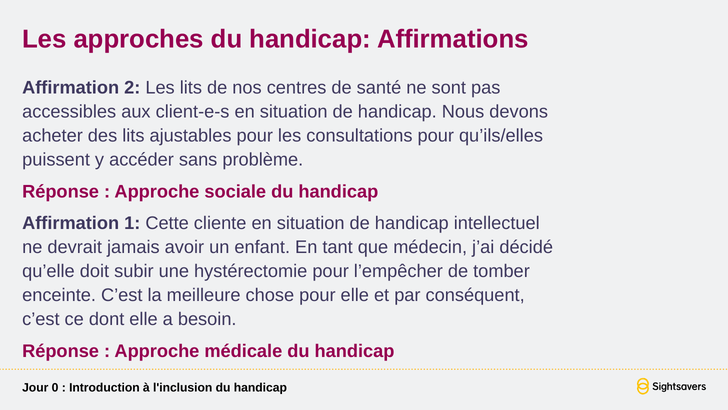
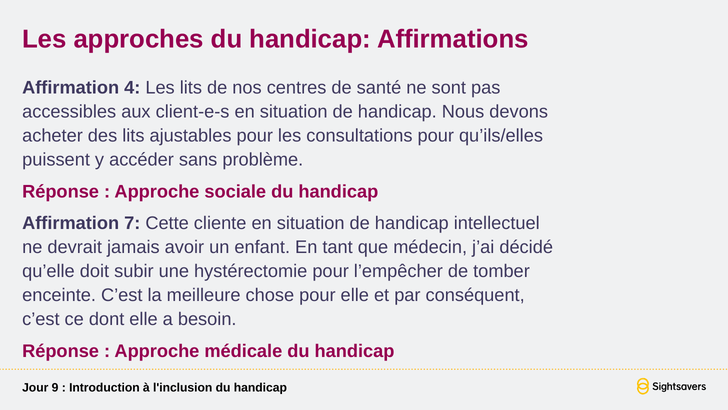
2: 2 -> 4 (132, 88)
1: 1 -> 7 (132, 223)
0: 0 -> 9 (55, 387)
